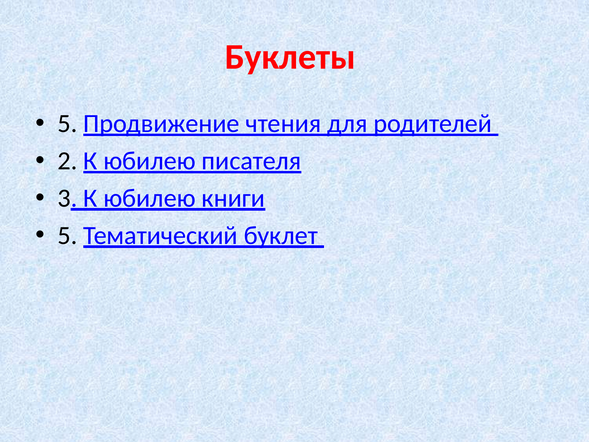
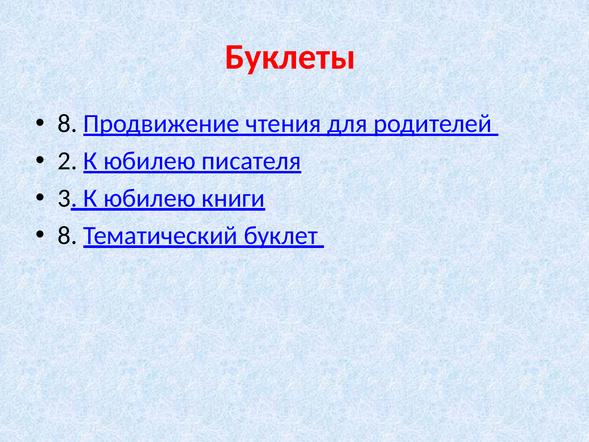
5: 5 -> 8 (67, 124)
5: 5 -> 8 (67, 235)
